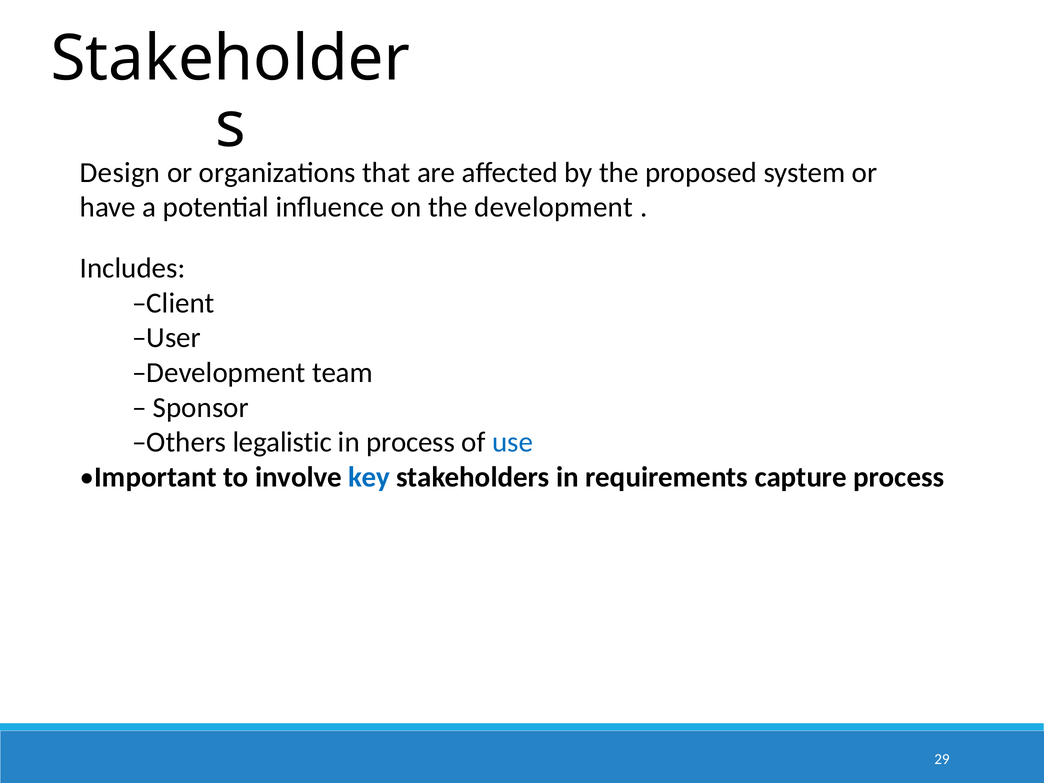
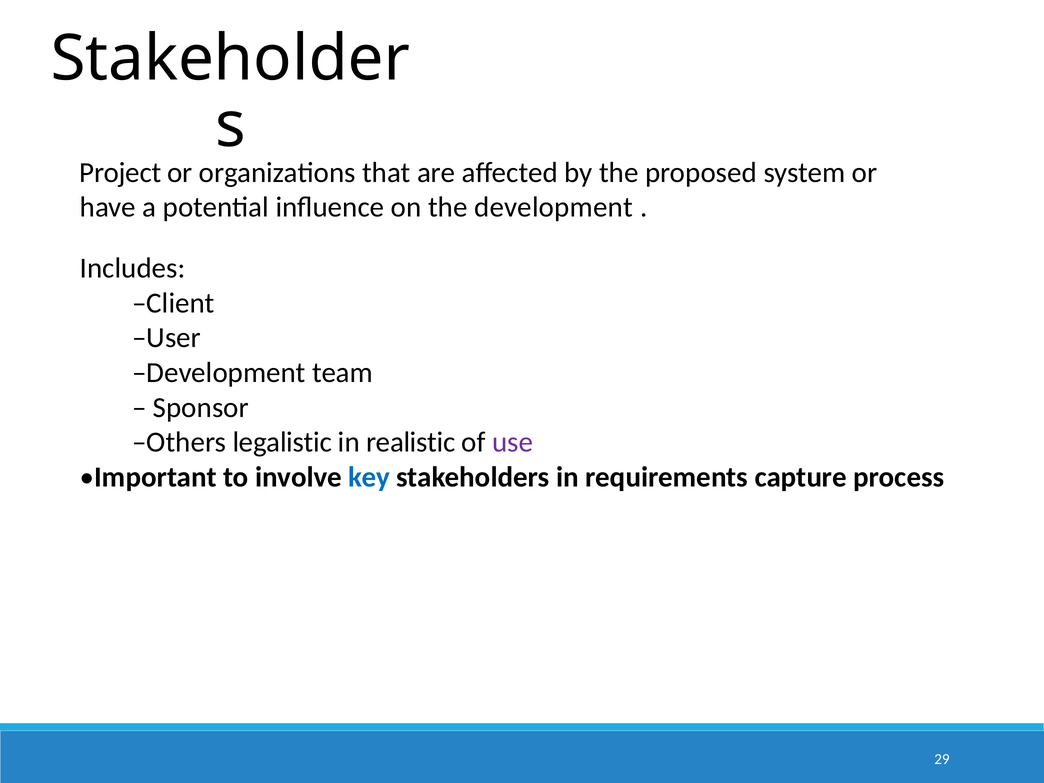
Design: Design -> Project (120, 172)
in process: process -> realistic (411, 442)
use colour: blue -> purple (513, 442)
